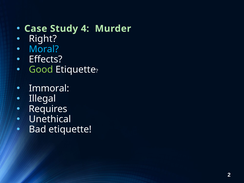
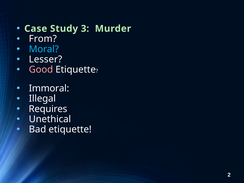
4: 4 -> 3 (85, 29)
Right: Right -> From (43, 39)
Effects: Effects -> Lesser (46, 59)
Good colour: light green -> pink (41, 70)
